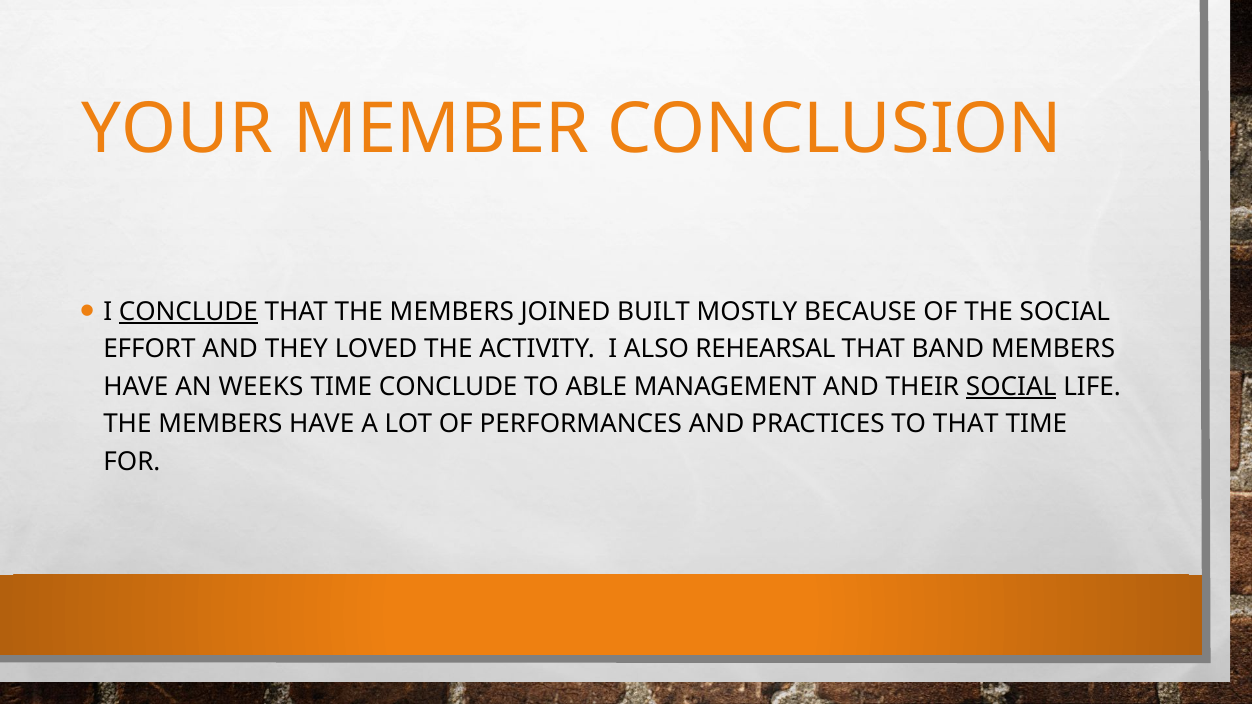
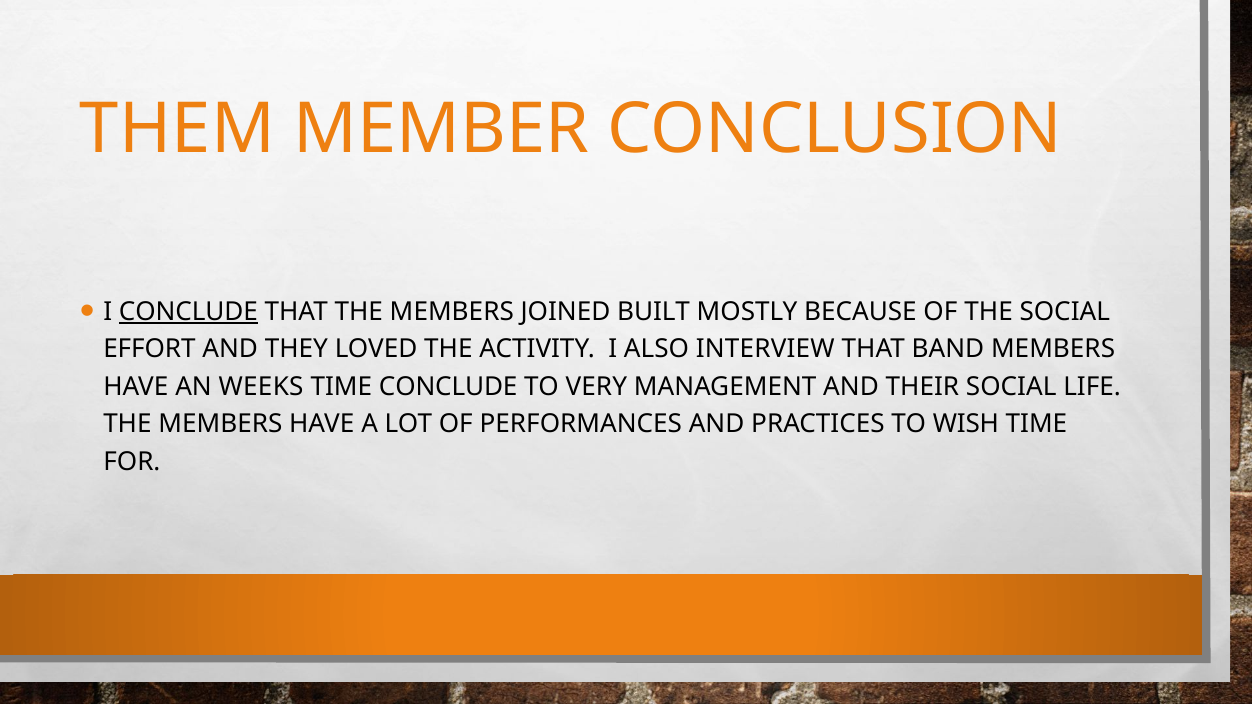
YOUR: YOUR -> THEM (177, 129)
REHEARSAL: REHEARSAL -> INTERVIEW (765, 349)
ABLE: ABLE -> VERY (596, 387)
SOCIAL underline: present -> none (1011, 387)
TO THAT: THAT -> WISH (966, 424)
